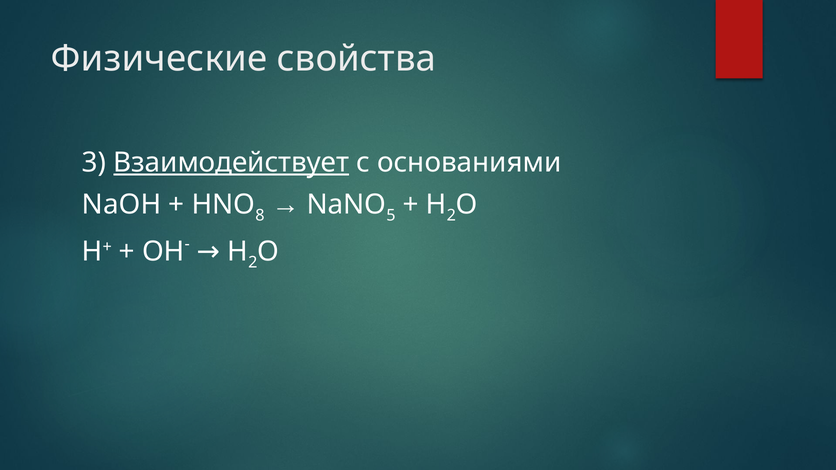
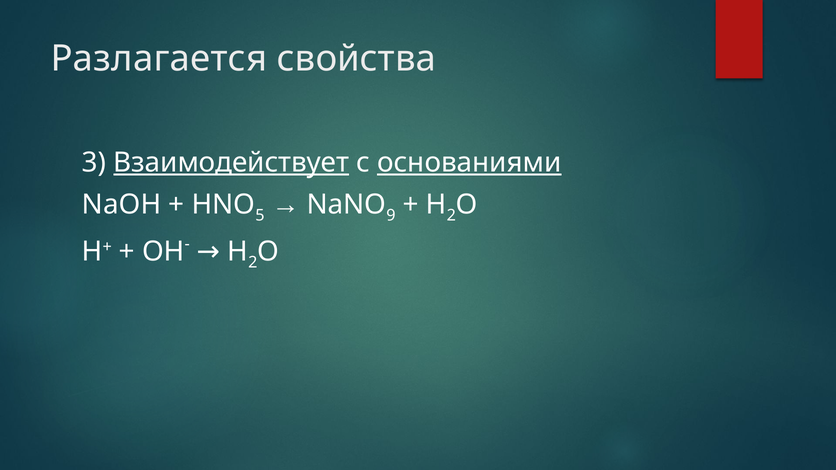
Физические: Физические -> Разлагается (159, 59)
основаниями underline: none -> present (469, 163)
8: 8 -> 5 (260, 216)
5: 5 -> 9 (391, 216)
